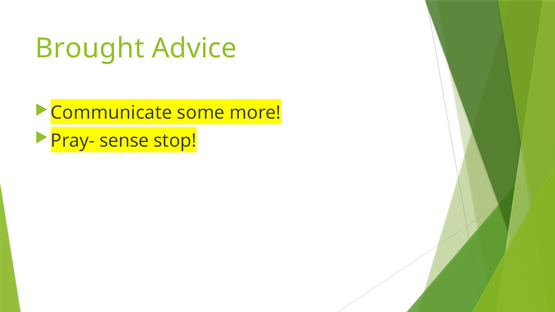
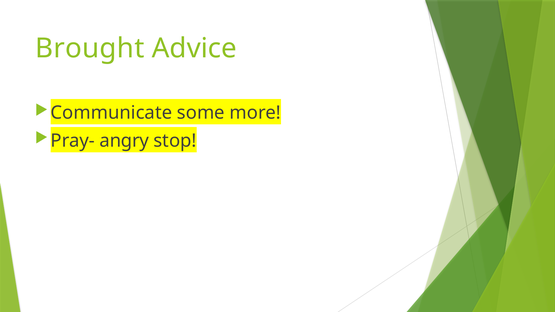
sense: sense -> angry (124, 141)
